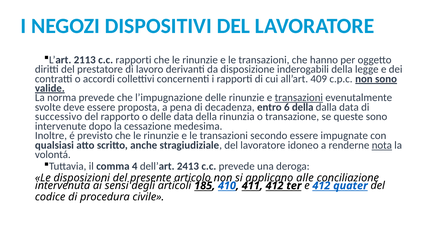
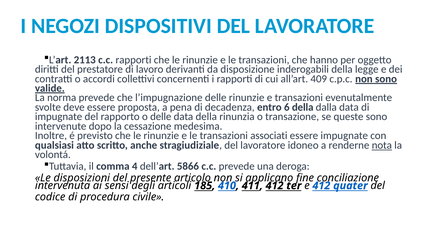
transazioni underline: present -> none (299, 98)
successivo: successivo -> impugnate (59, 117)
secondo: secondo -> associati (269, 136)
2413: 2413 -> 5866 (188, 166)
alle: alle -> fine (305, 178)
